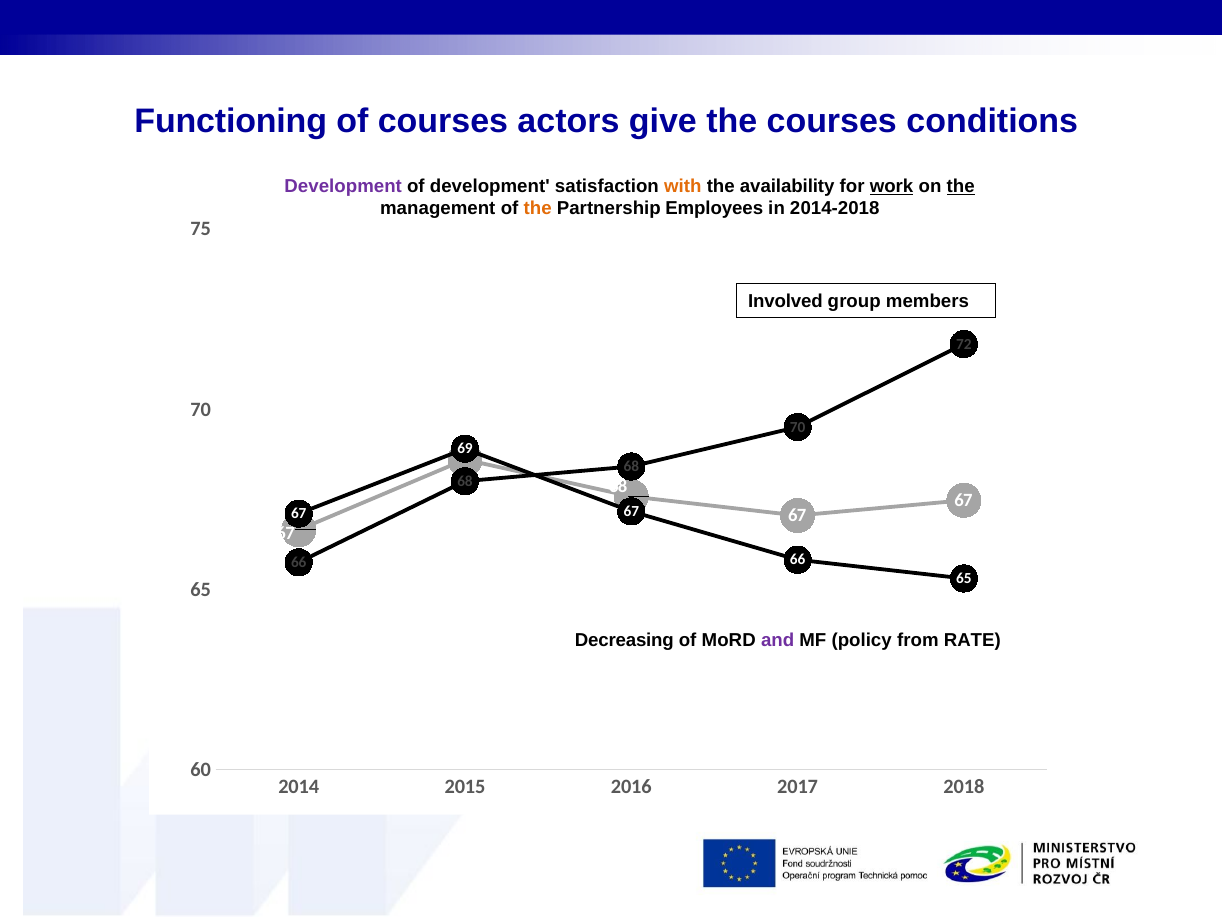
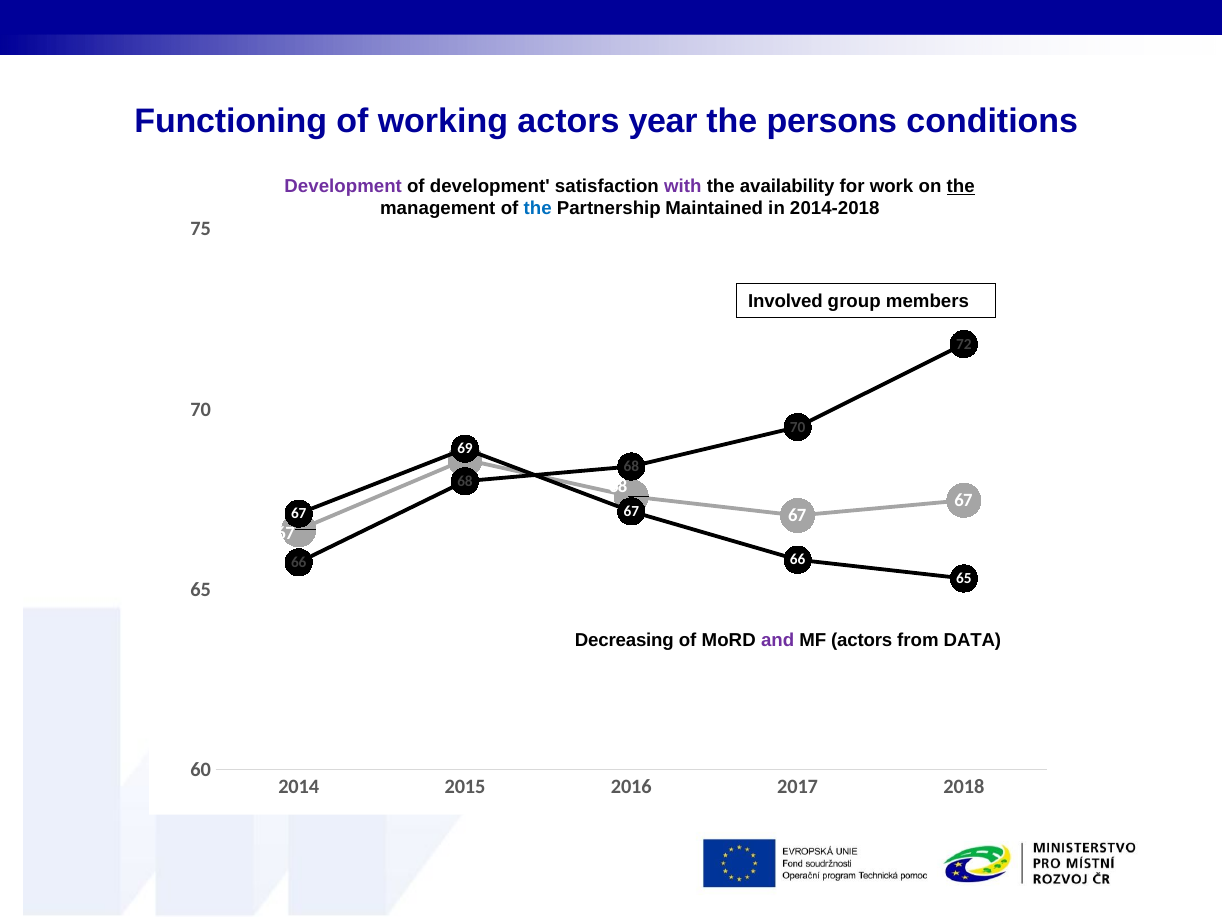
of courses: courses -> working (443, 121)
give: give -> year (663, 121)
the courses: courses -> persons (832, 121)
with colour: orange -> purple (683, 186)
work underline: present -> none (892, 186)
the colour: orange -> blue (538, 209)
Employees: Employees -> Maintained (714, 209)
MF policy: policy -> actors (862, 640)
RATE: RATE -> DATA (972, 640)
